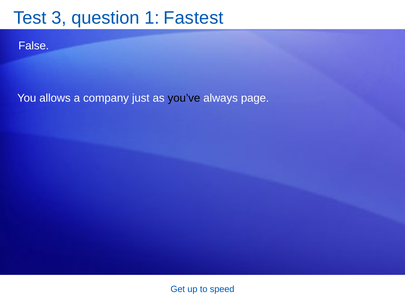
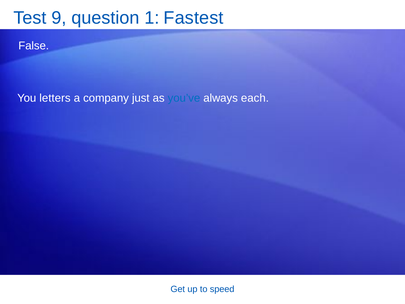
3: 3 -> 9 (59, 18)
allows: allows -> letters (55, 98)
you’ve colour: black -> blue (184, 98)
page: page -> each (255, 98)
